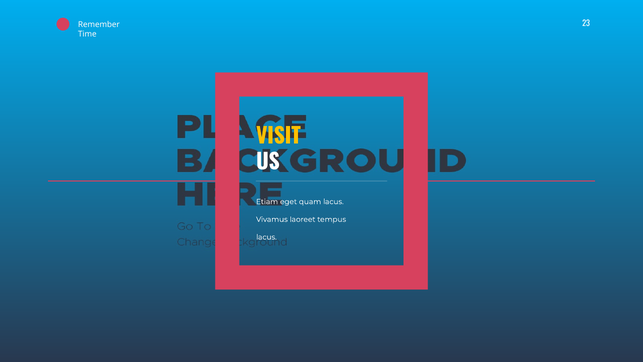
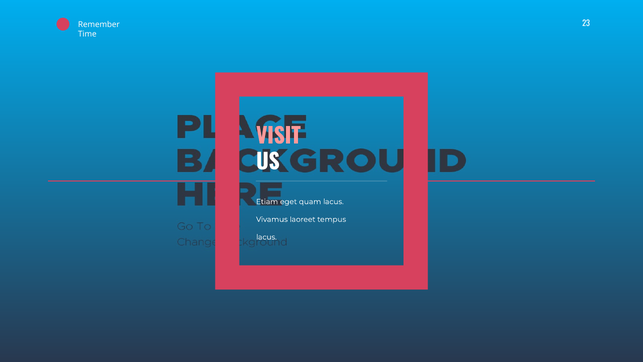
VISIT colour: yellow -> pink (278, 136)
